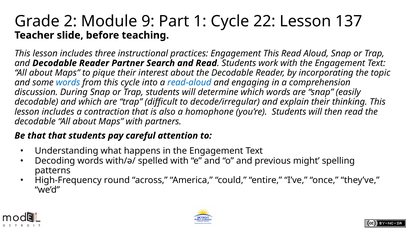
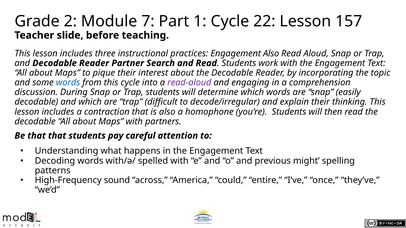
9: 9 -> 7 (148, 21)
137: 137 -> 157 (349, 21)
Engagement This: This -> Also (271, 54)
read-aloud colour: blue -> purple (189, 83)
round: round -> sound (117, 180)
